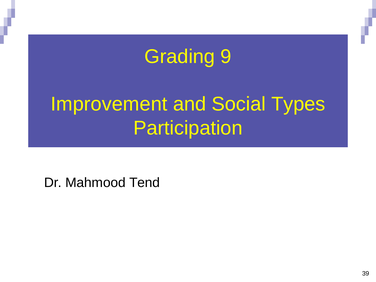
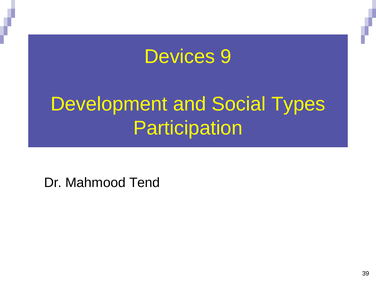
Grading: Grading -> Devices (180, 57)
Improvement: Improvement -> Development (109, 104)
